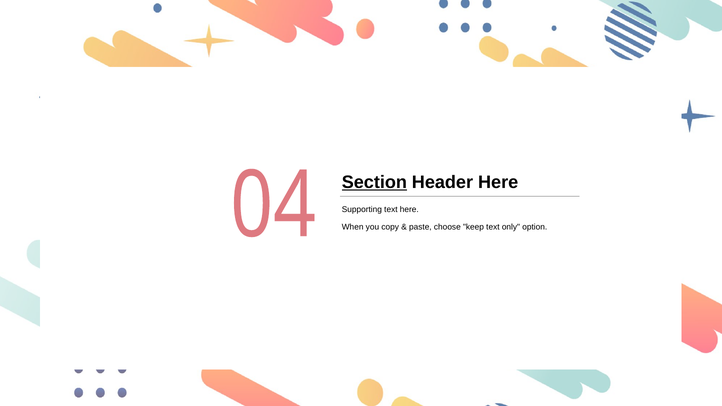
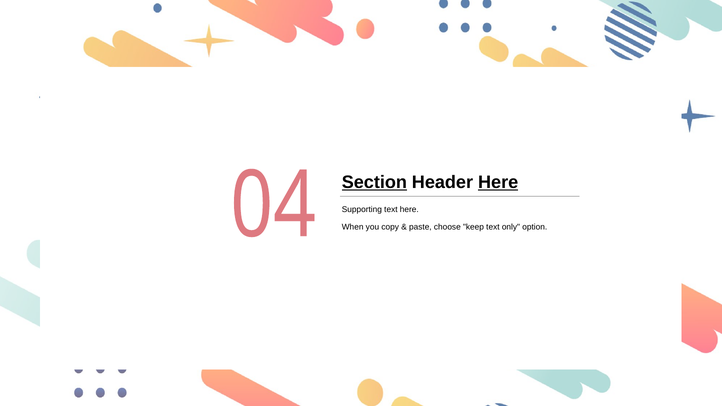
Here underline: none -> present (498, 182)
